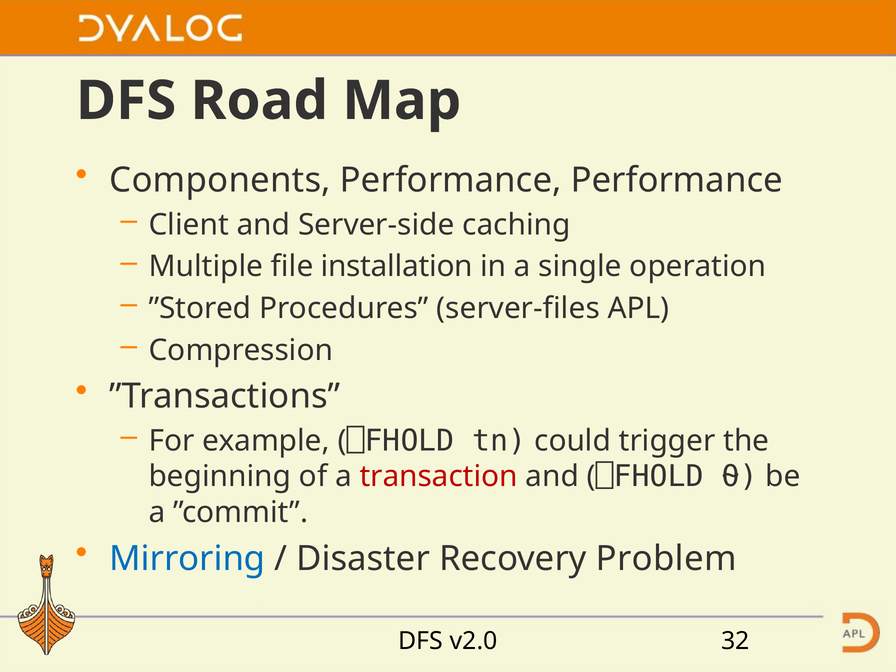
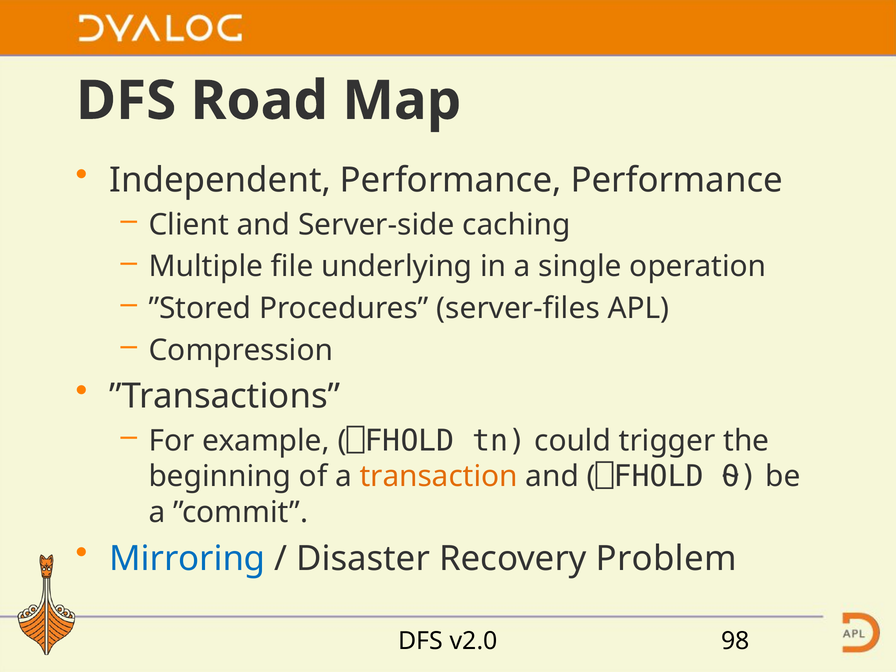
Components: Components -> Independent (220, 180)
installation: installation -> underlying (397, 267)
transaction colour: red -> orange (439, 477)
32: 32 -> 98 (735, 641)
